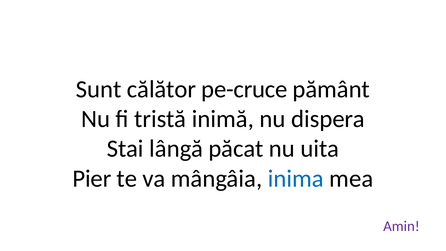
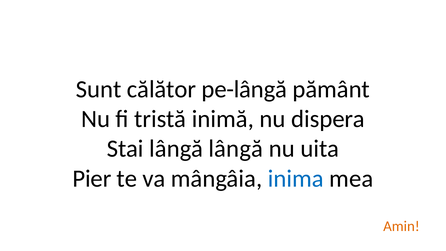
pe-cruce: pe-cruce -> pe-lângă (244, 89)
lângă păcat: păcat -> lângă (236, 149)
Amin colour: purple -> orange (401, 226)
